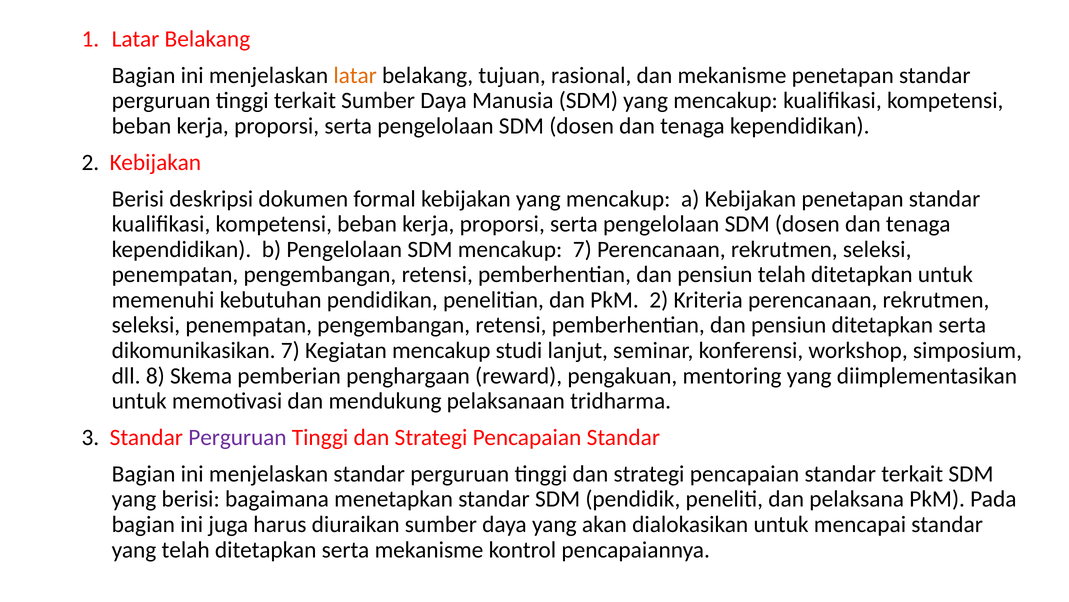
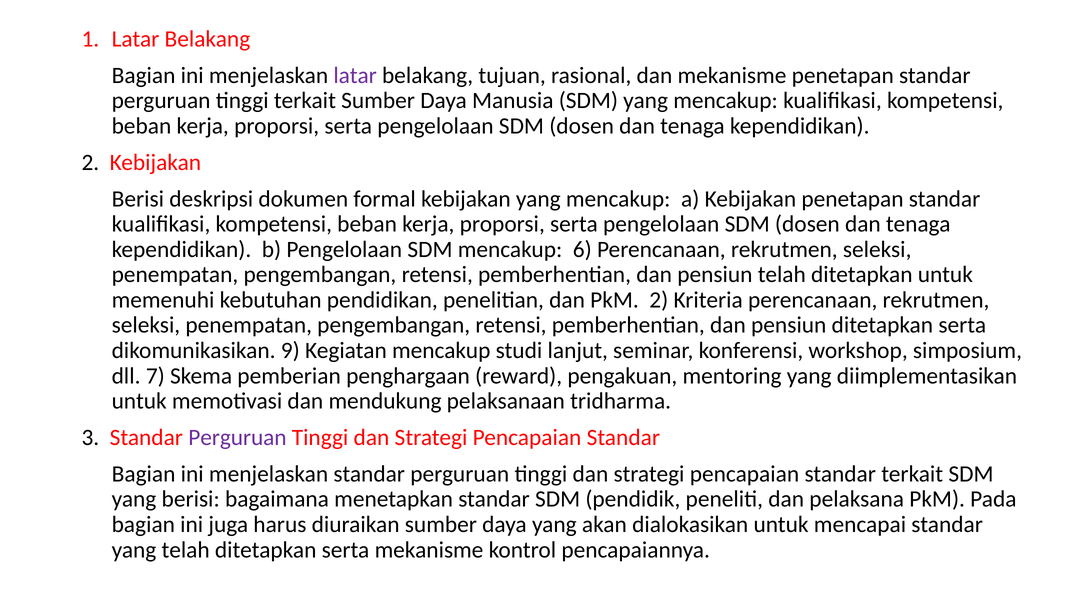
latar colour: orange -> purple (355, 75)
mencakup 7: 7 -> 6 (582, 249)
dikomunikasikan 7: 7 -> 9 (290, 350)
8: 8 -> 7 (155, 375)
